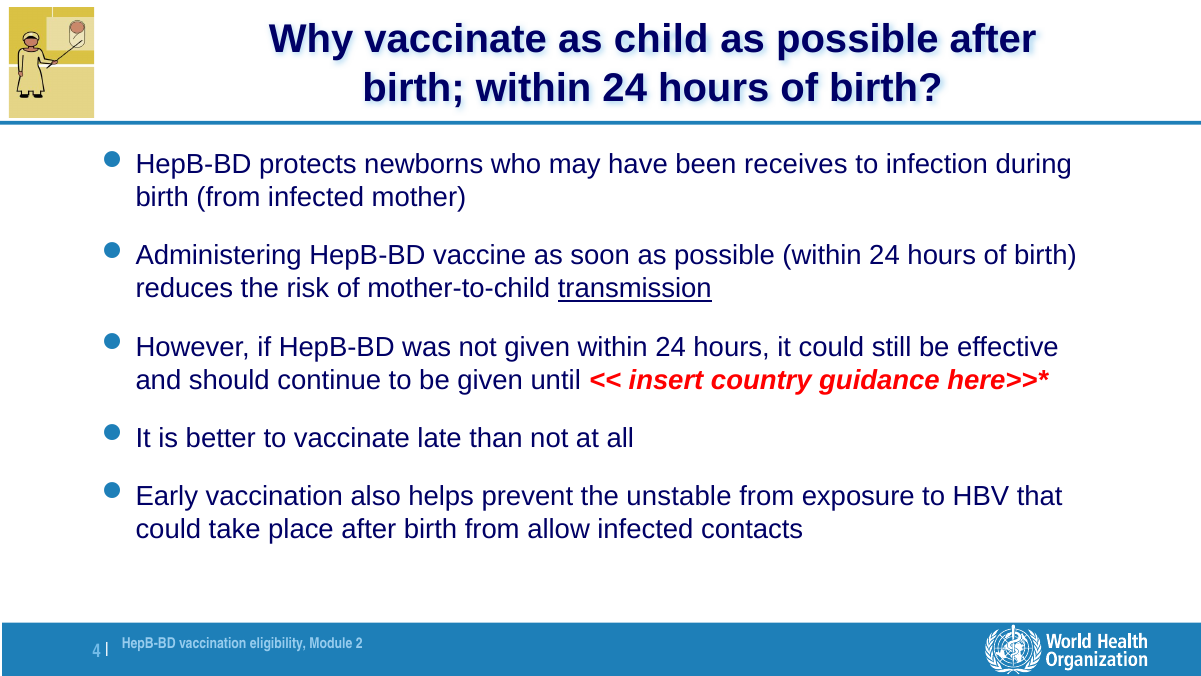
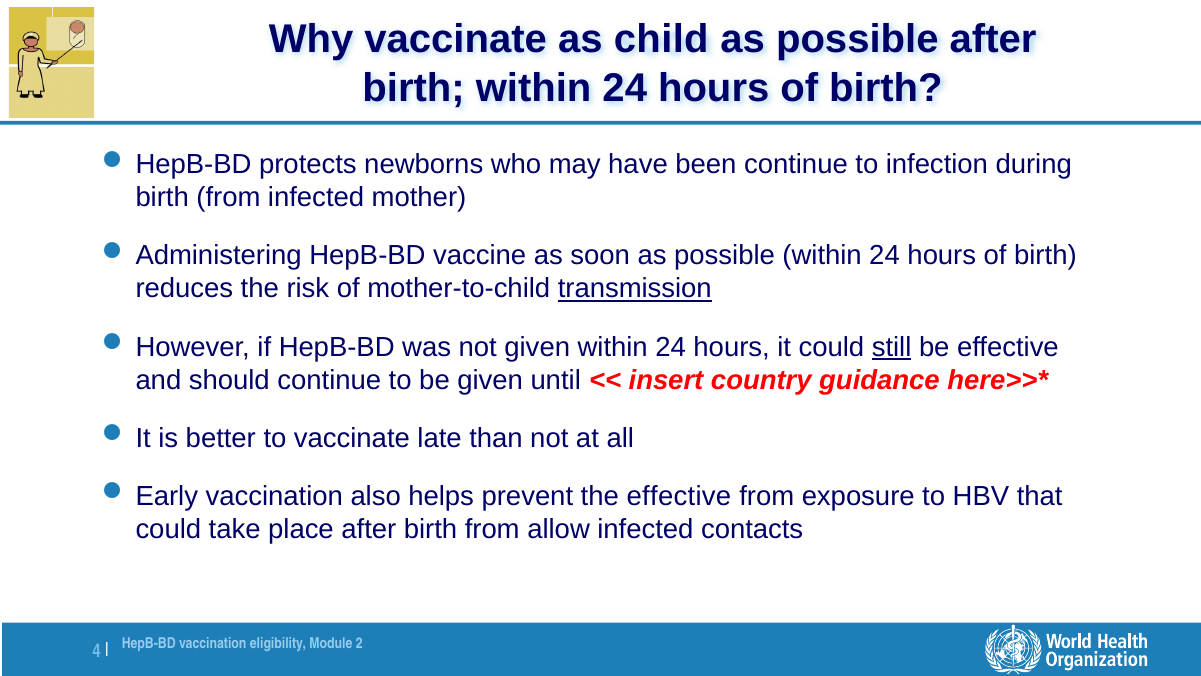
been receives: receives -> continue (796, 165)
still underline: none -> present (892, 347)
the unstable: unstable -> effective (679, 496)
